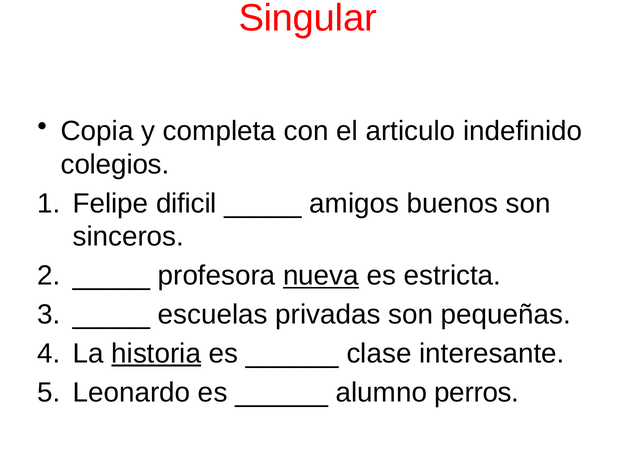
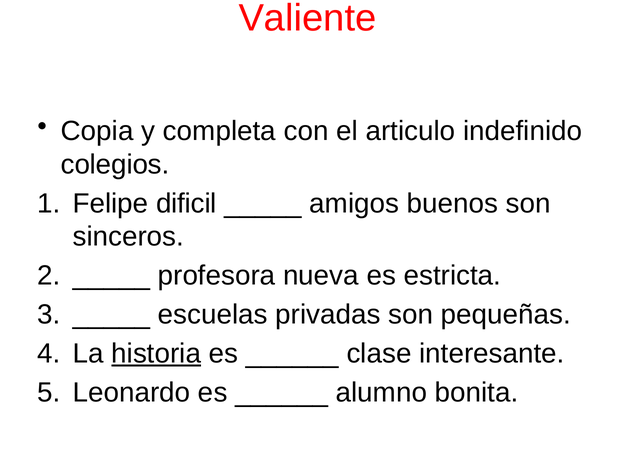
Singular: Singular -> Valiente (308, 18)
nueva underline: present -> none (321, 276)
perros: perros -> bonita (476, 393)
